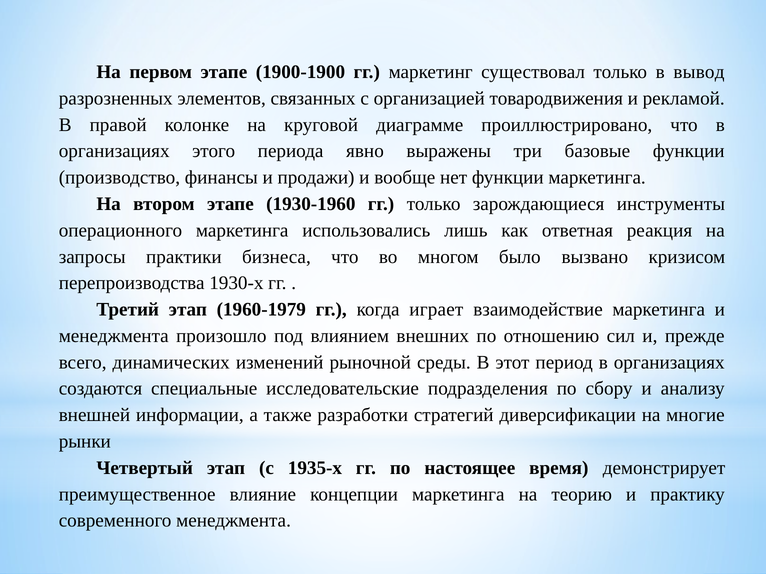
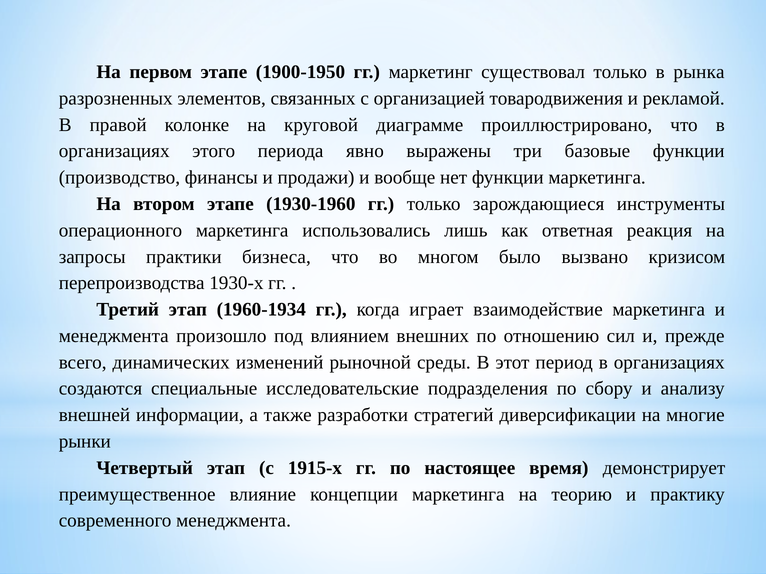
1900-1900: 1900-1900 -> 1900-1950 (300, 72)
вывод: вывод -> рынка (699, 72)
1960-1979: 1960-1979 -> 1960-1934 (261, 310)
1935-х: 1935-х -> 1915-х (315, 468)
